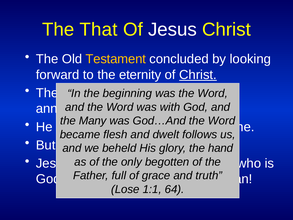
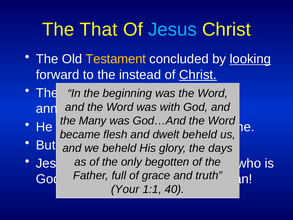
Jesus colour: white -> light blue (172, 29)
looking underline: none -> present (250, 59)
the eternity: eternity -> instead (140, 75)
follows: follows -> beheld (200, 134)
hand: hand -> days (220, 148)
Lose: Lose -> Your (125, 189)
64: 64 -> 40 (174, 189)
